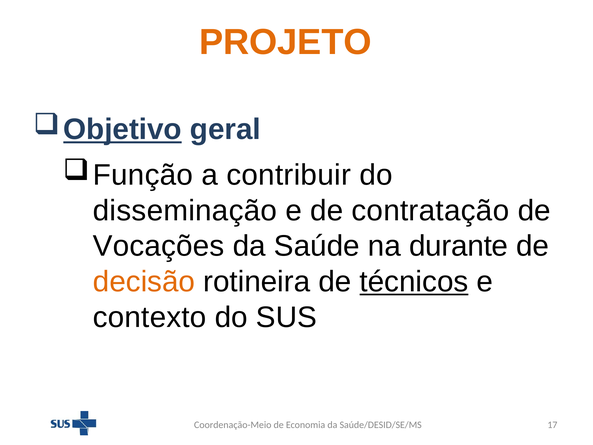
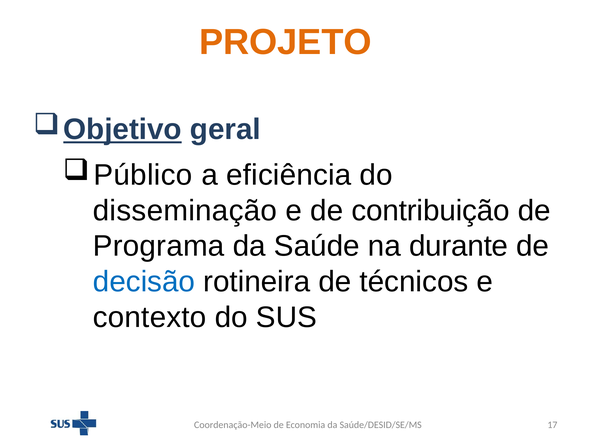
Função: Função -> Público (143, 175)
contribuir: contribuir -> eficiência (289, 175)
contratação: contratação -> contribuição (431, 210)
Vocações: Vocações -> Programa (159, 246)
decisão colour: orange -> blue (144, 282)
técnicos underline: present -> none (414, 282)
